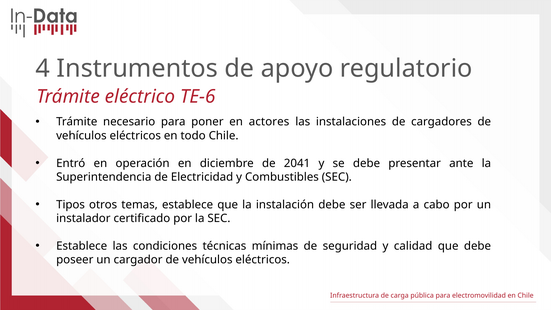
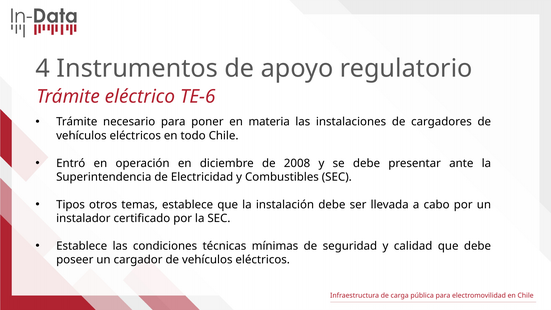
actores: actores -> materia (269, 122)
2041: 2041 -> 2008 (297, 163)
